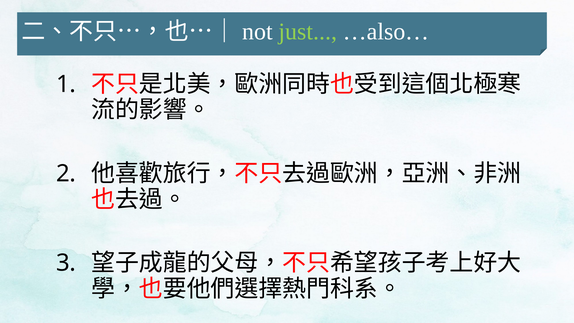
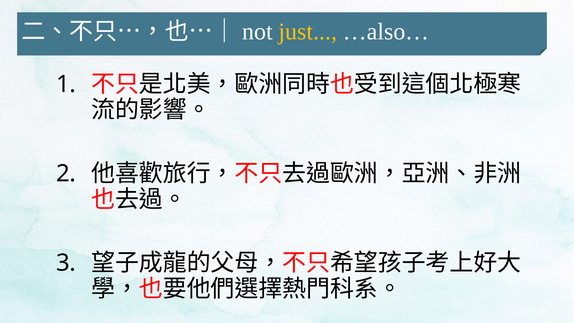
just colour: light green -> yellow (308, 32)
